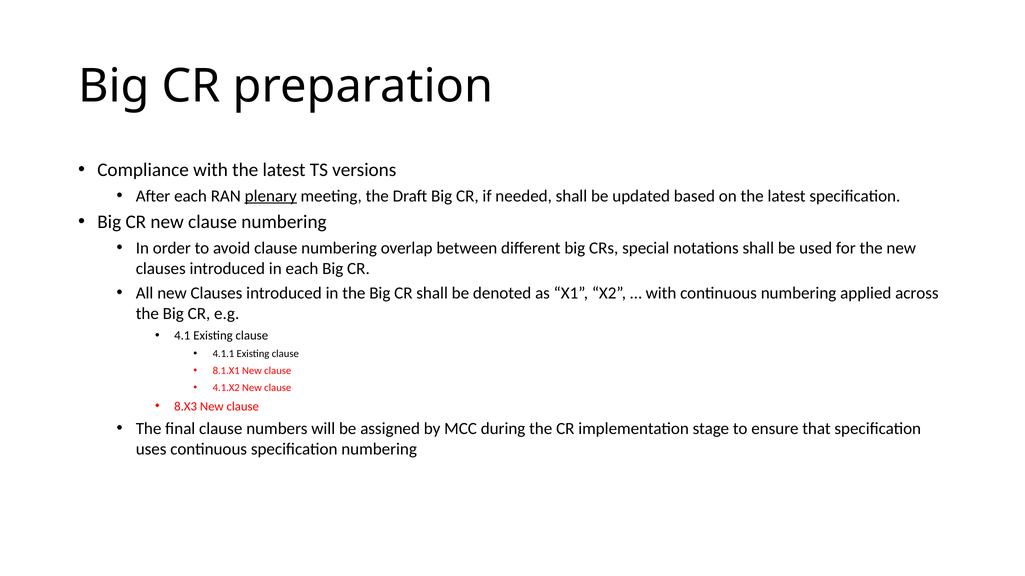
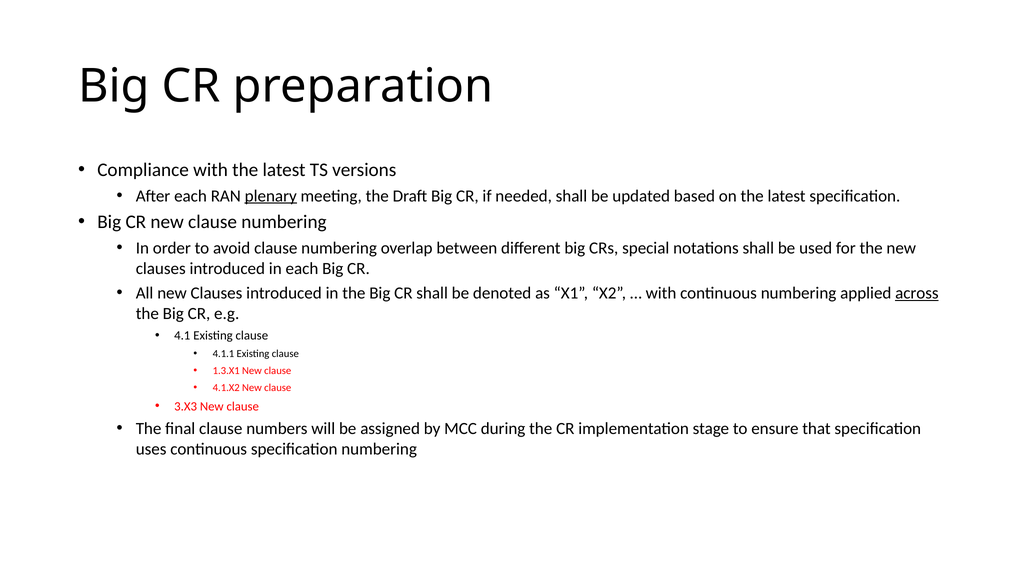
across underline: none -> present (917, 293)
8.1.X1: 8.1.X1 -> 1.3.X1 (226, 371)
8.X3: 8.X3 -> 3.X3 (186, 407)
